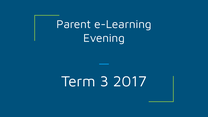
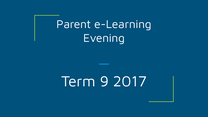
3: 3 -> 9 (104, 82)
